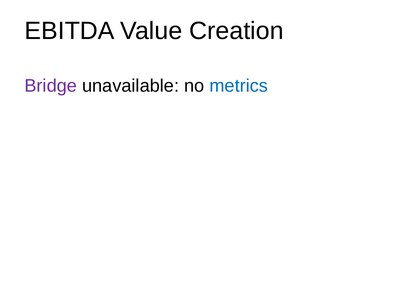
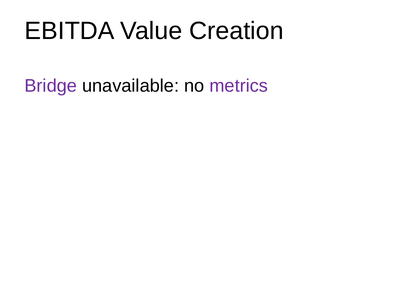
metrics colour: blue -> purple (239, 86)
